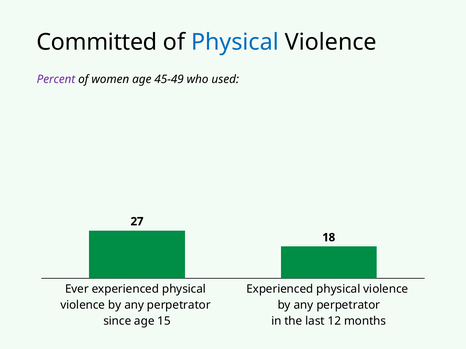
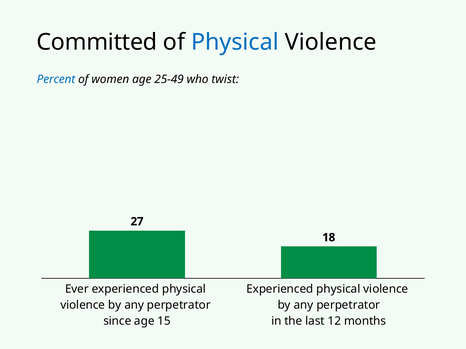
Percent colour: purple -> blue (56, 79)
45-49: 45-49 -> 25-49 (169, 79)
used: used -> twist (225, 79)
